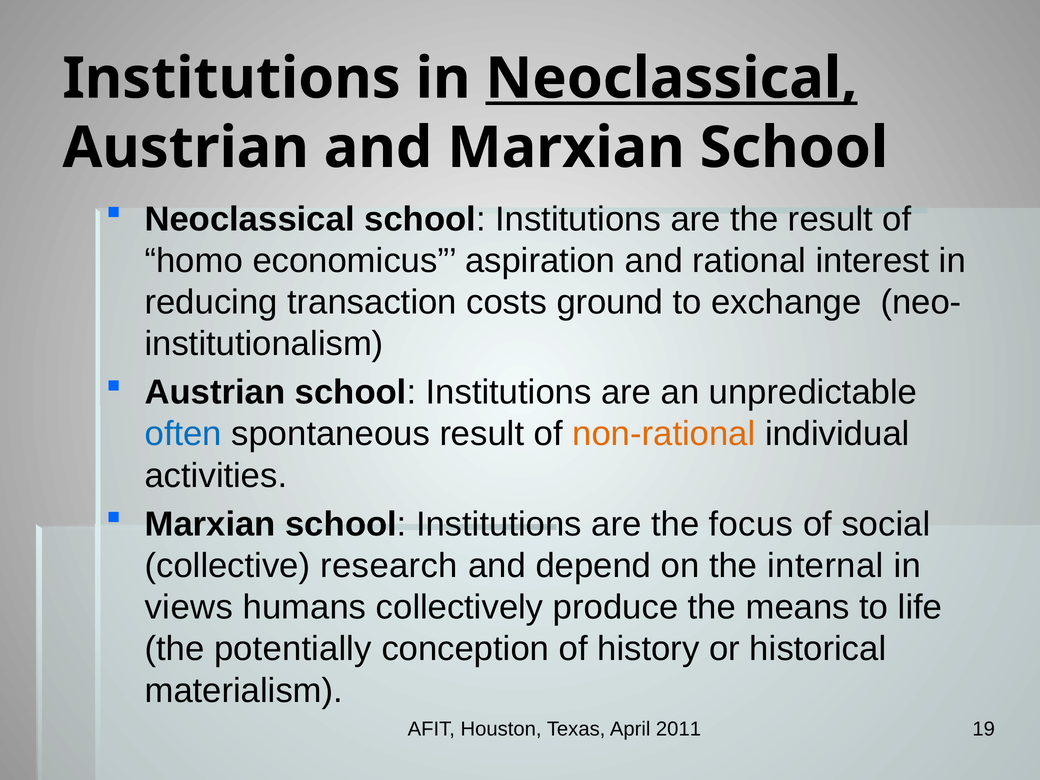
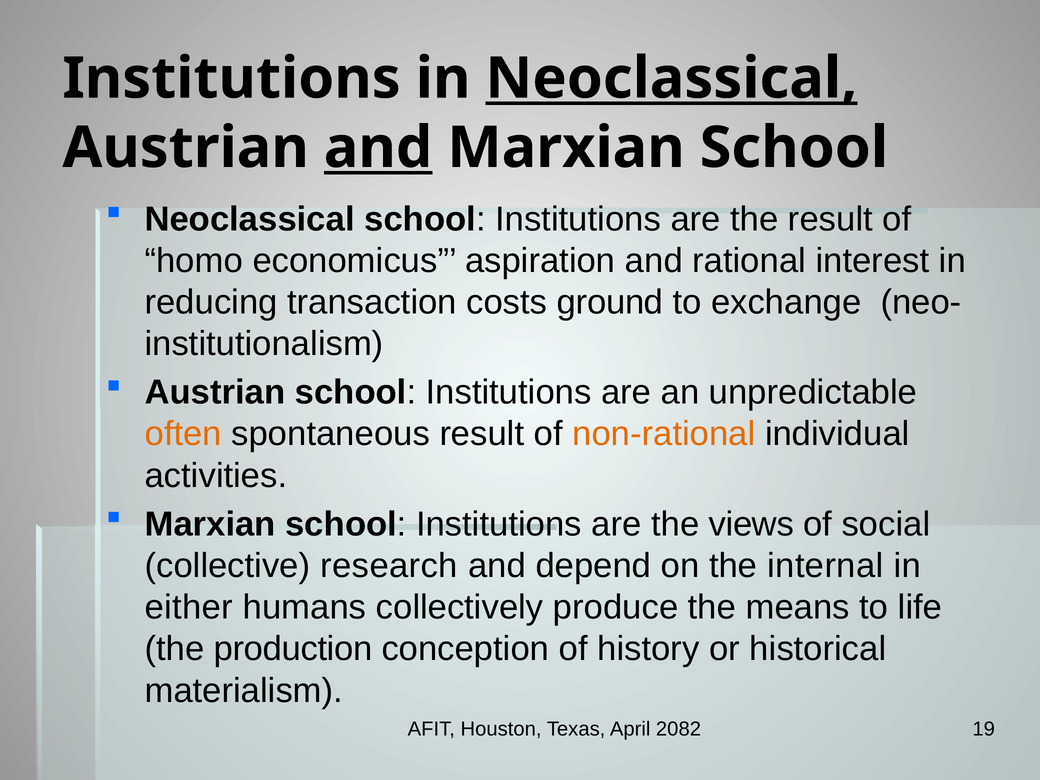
and underline: none -> present (378, 148)
often colour: blue -> orange (183, 434)
focus: focus -> views (751, 524)
views: views -> either (189, 607)
potentially: potentially -> production (293, 649)
2011: 2011 -> 2082 (679, 729)
